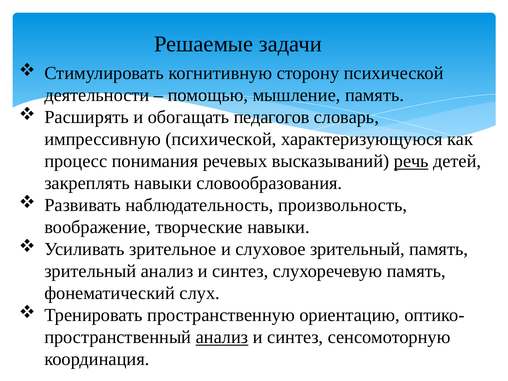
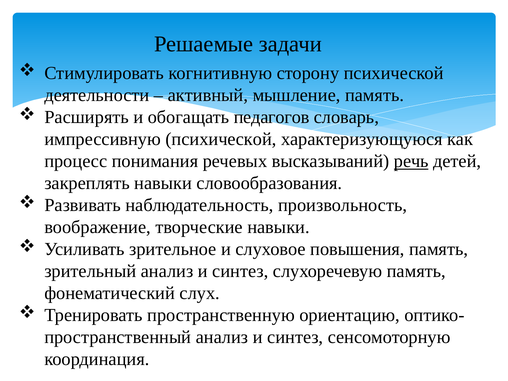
помощью: помощью -> активный (208, 95)
слуховое зрительный: зрительный -> повышения (357, 249)
анализ underline: present -> none (222, 337)
